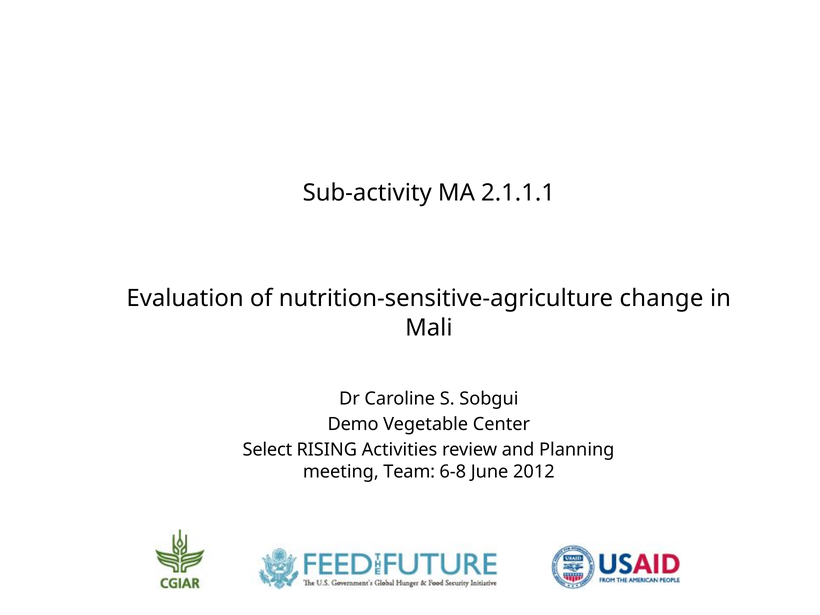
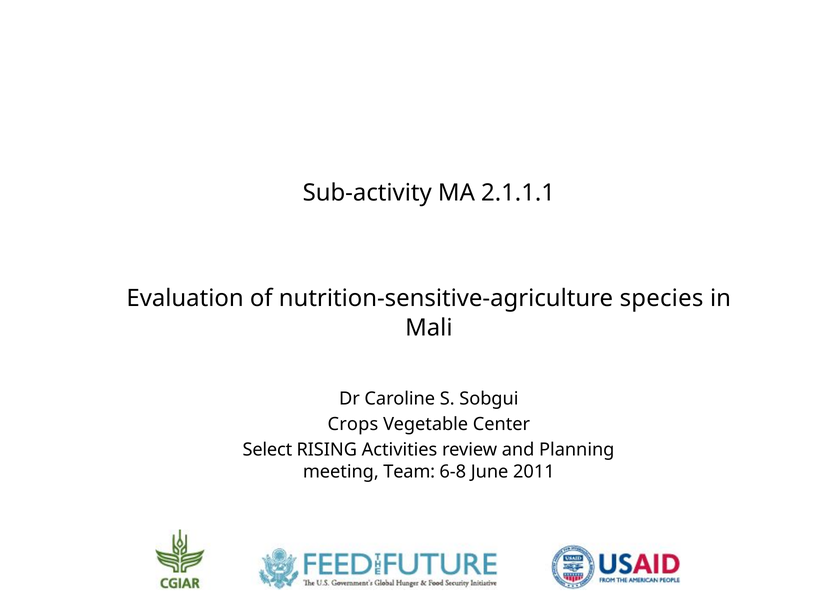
change: change -> species (661, 298)
Demo: Demo -> Crops (353, 424)
2012: 2012 -> 2011 (534, 472)
